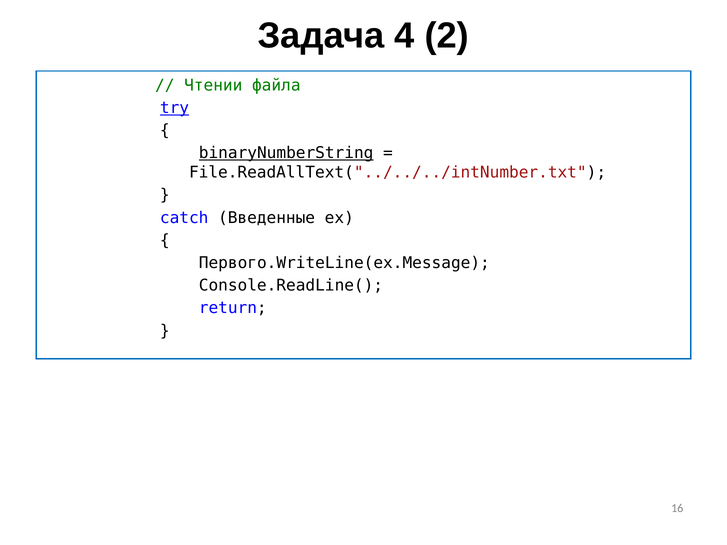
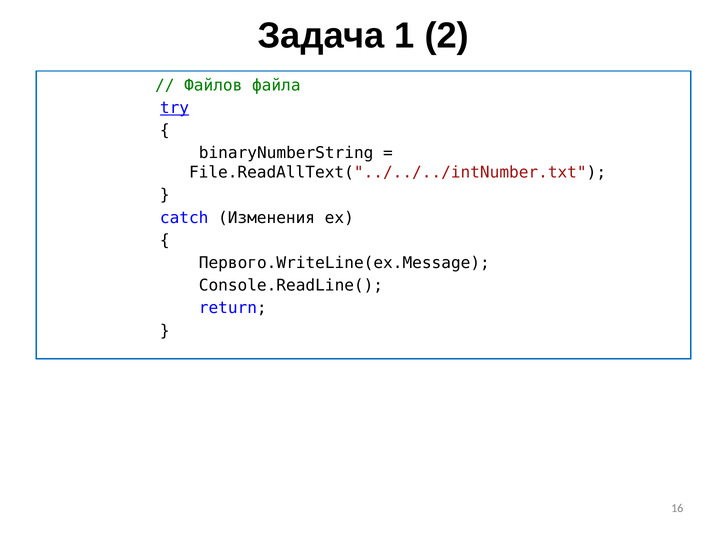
4: 4 -> 1 (404, 36)
Чтении: Чтении -> Файлов (213, 85)
binaryNumberString underline: present -> none (286, 153)
Введенные: Введенные -> Изменения (267, 218)
